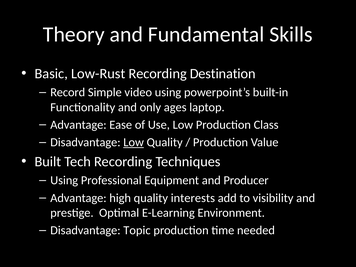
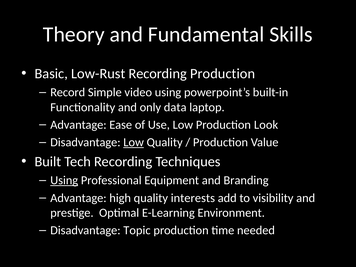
Recording Destination: Destination -> Production (223, 74)
ages: ages -> data (175, 107)
Class: Class -> Look (266, 125)
Using underline: none -> present (64, 180)
Producer: Producer -> Branding (246, 180)
